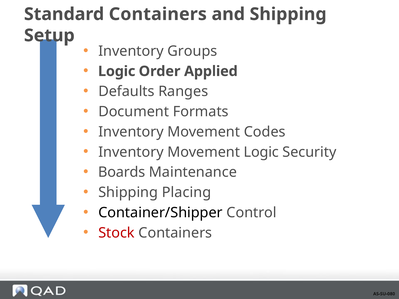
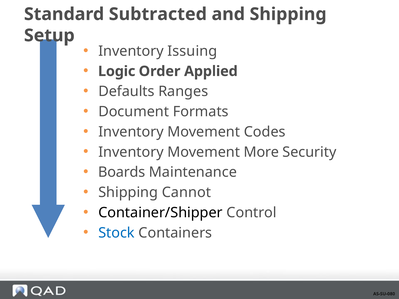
Standard Containers: Containers -> Subtracted (158, 14)
Groups: Groups -> Issuing (192, 51)
Movement Logic: Logic -> More (261, 152)
Placing: Placing -> Cannot (186, 193)
Stock colour: red -> blue (116, 233)
